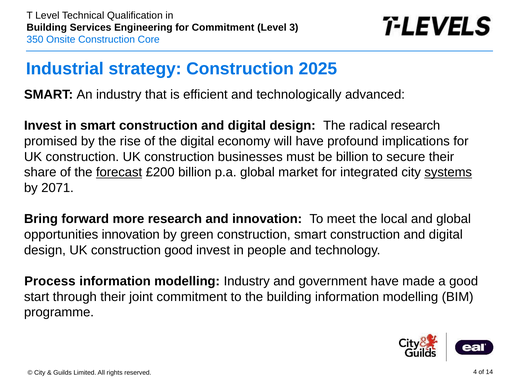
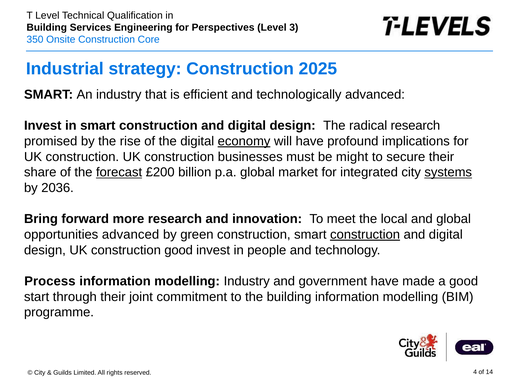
for Commitment: Commitment -> Perspectives (223, 27)
economy underline: none -> present (244, 141)
be billion: billion -> might (352, 157)
2071: 2071 -> 2036 (58, 188)
opportunities innovation: innovation -> advanced (131, 235)
construction underline: none -> present (365, 235)
